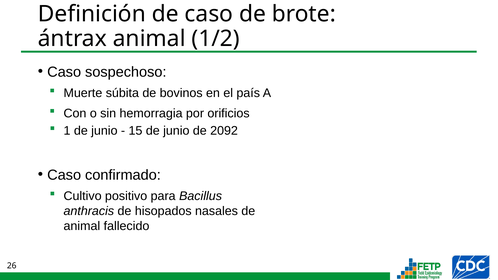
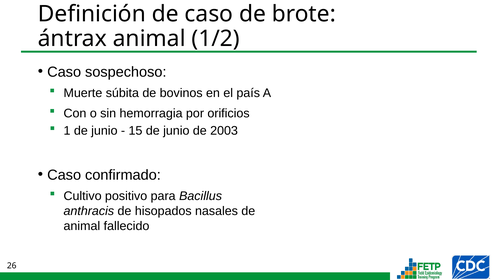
2092: 2092 -> 2003 (224, 131)
